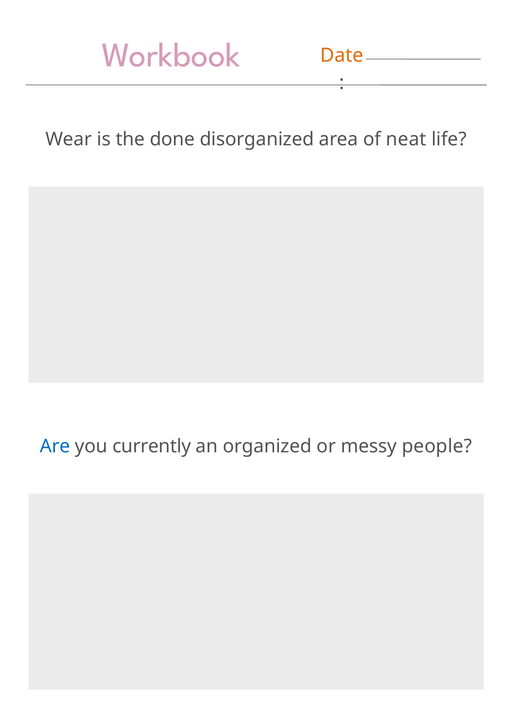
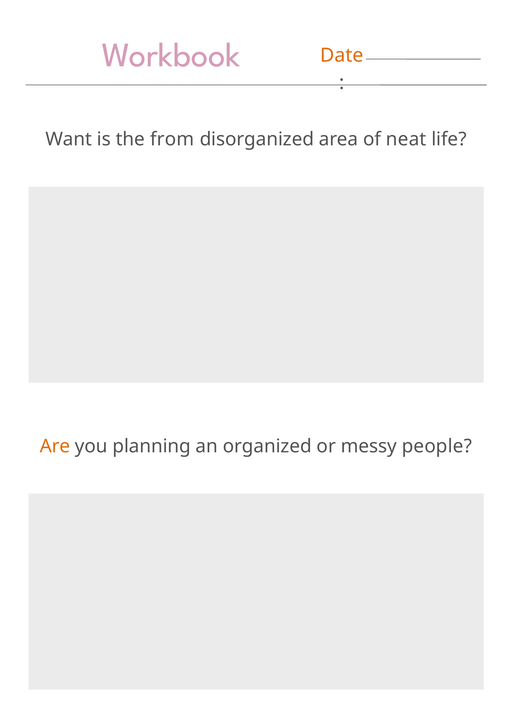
Wear: Wear -> Want (69, 139)
done: done -> from (172, 139)
Are colour: blue -> orange (55, 446)
currently: currently -> planning (152, 446)
